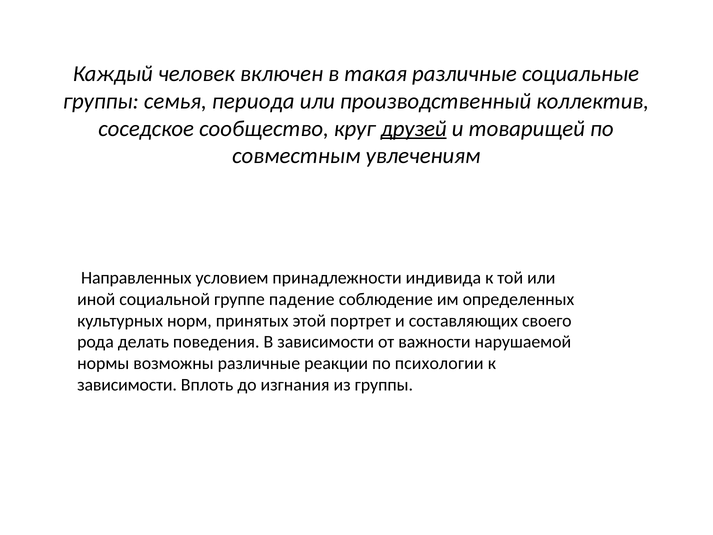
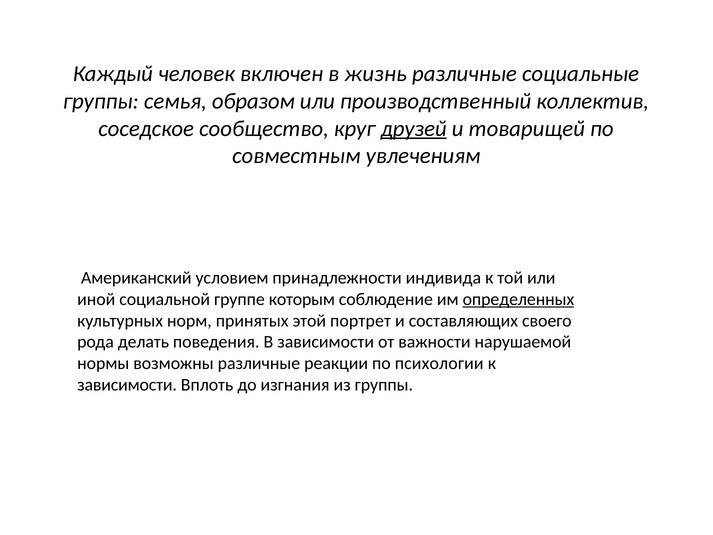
такая: такая -> жизнь (376, 74)
периода: периода -> образом (253, 101)
Направленных: Направленных -> Американский (136, 278)
падение: падение -> которым (302, 299)
определенных underline: none -> present (518, 299)
